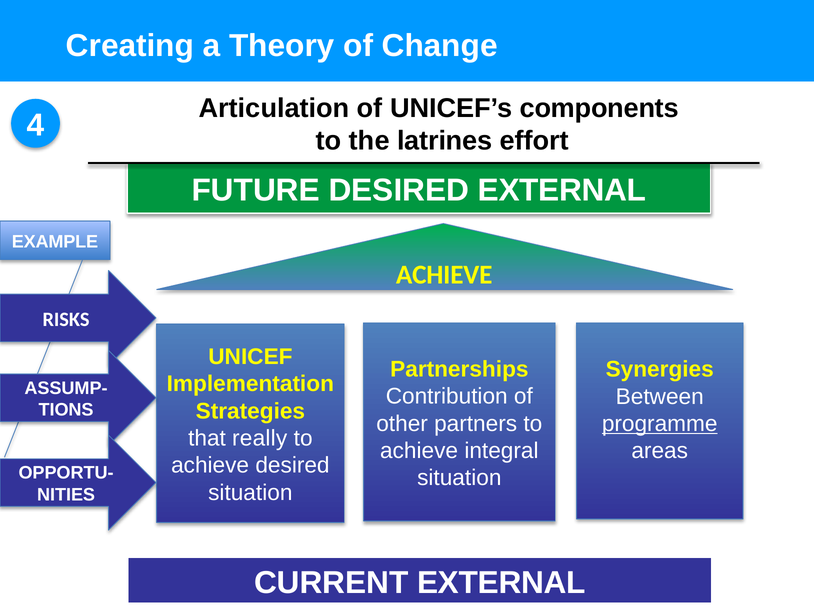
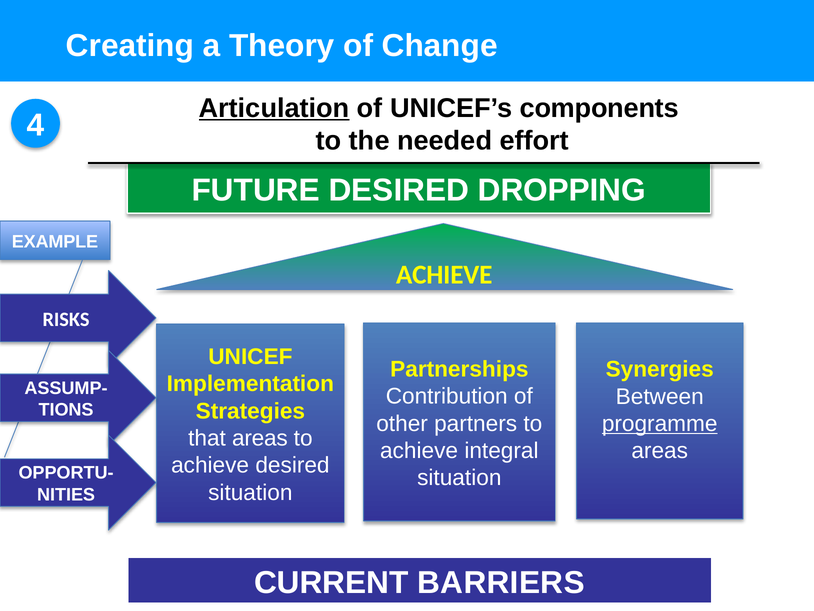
Articulation underline: none -> present (274, 108)
latrines: latrines -> needed (445, 141)
DESIRED EXTERNAL: EXTERNAL -> DROPPING (562, 190)
that really: really -> areas (260, 438)
CURRENT EXTERNAL: EXTERNAL -> BARRIERS (501, 582)
